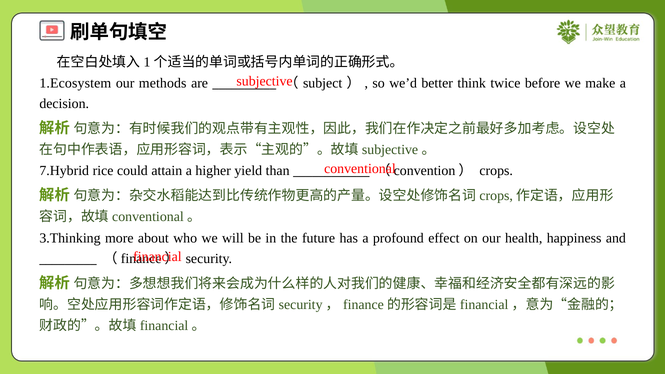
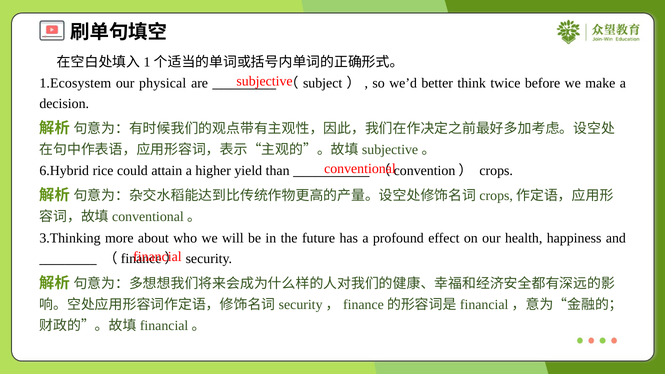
methods: methods -> physical (163, 83)
7.Hybrid: 7.Hybrid -> 6.Hybrid (64, 171)
